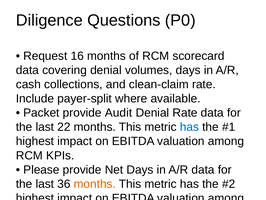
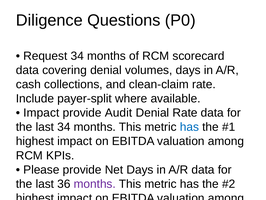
Request 16: 16 -> 34 (77, 56)
Packet: Packet -> Impact (41, 113)
last 22: 22 -> 34 (64, 127)
months colour: orange -> purple (95, 183)
